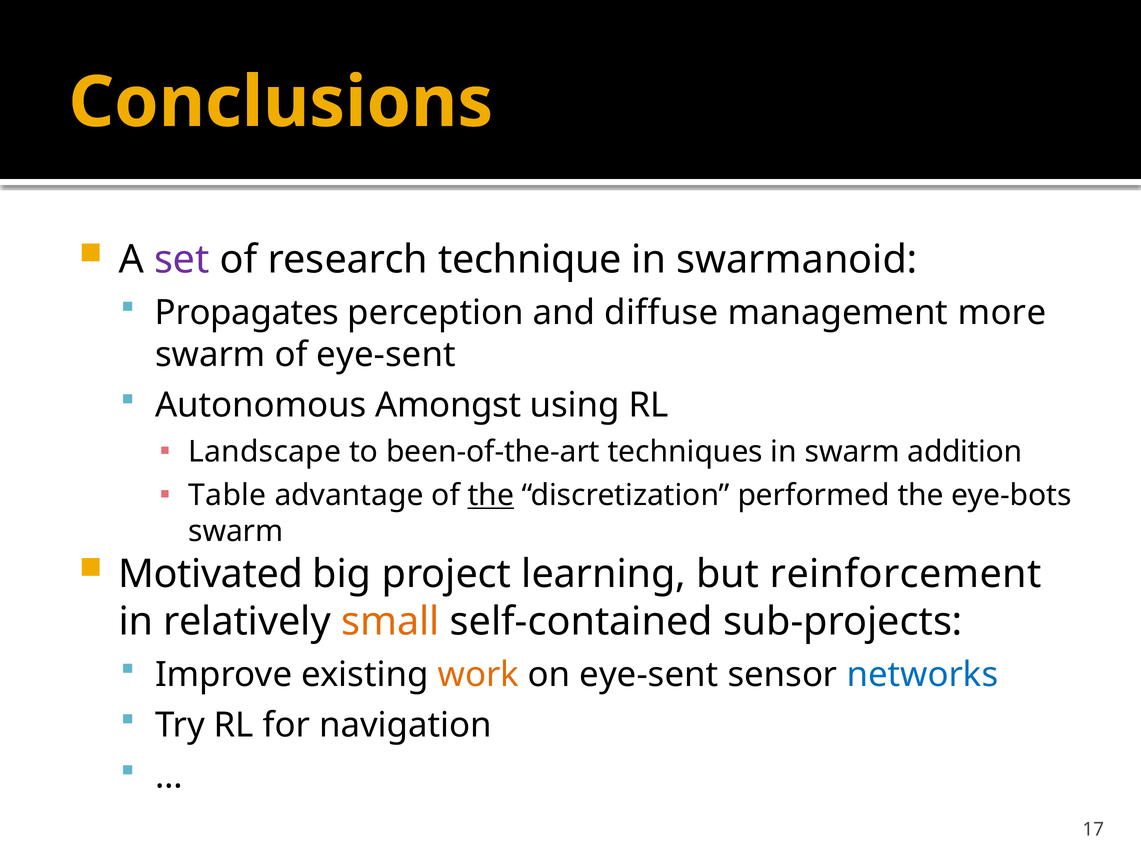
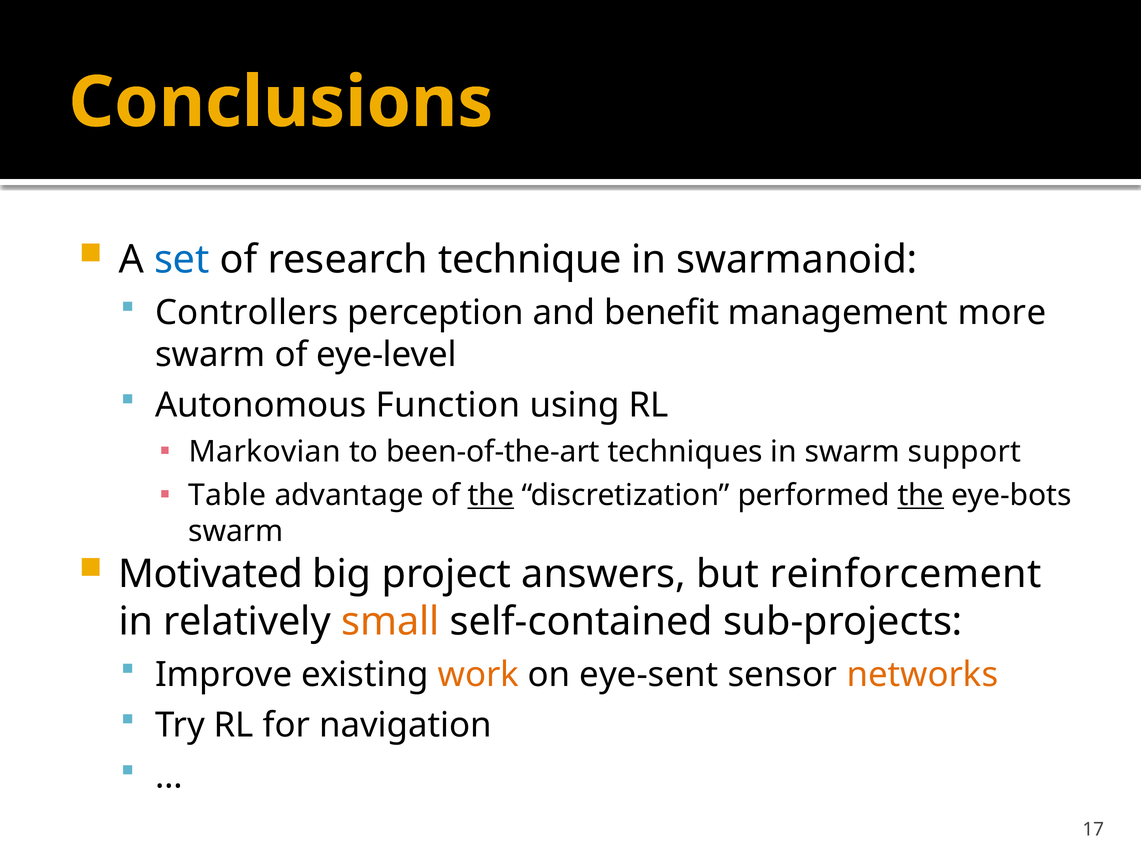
set colour: purple -> blue (182, 259)
Propagates: Propagates -> Controllers (247, 313)
diffuse: diffuse -> benefit (662, 313)
of eye-sent: eye-sent -> eye-level (386, 355)
Amongst: Amongst -> Function (448, 405)
Landscape: Landscape -> Markovian (265, 451)
addition: addition -> support (965, 451)
the underline: none -> present (921, 495)
learning: learning -> answers (604, 574)
networks colour: blue -> orange (922, 675)
